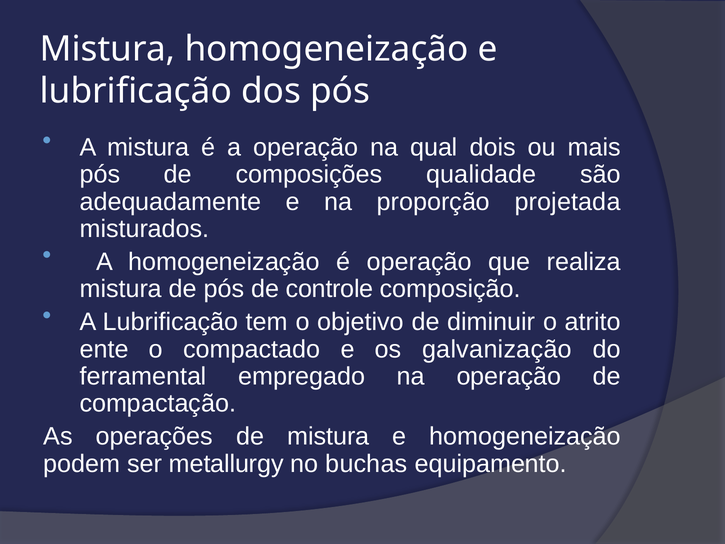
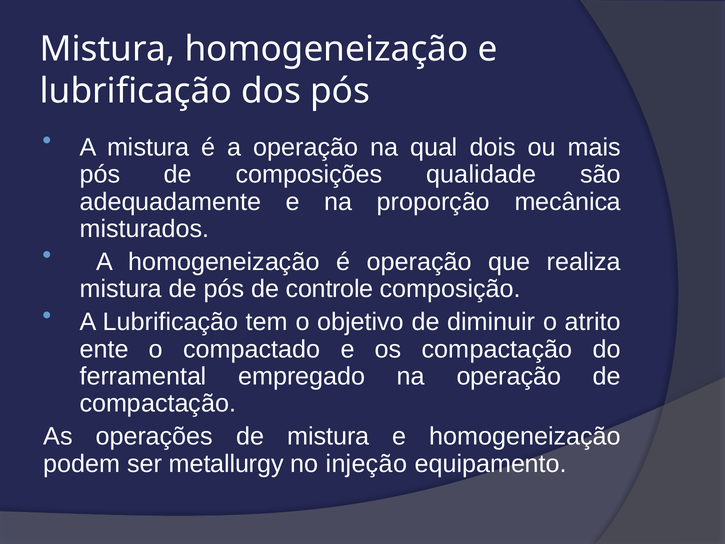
projetada: projetada -> mecânica (568, 202)
os galvanização: galvanização -> compactação (497, 349)
buchas: buchas -> injeção (366, 464)
